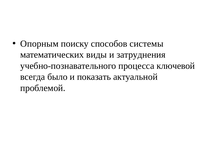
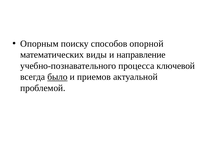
системы: системы -> опорной (147, 44)
затруднения: затруднения -> направление (141, 55)
было underline: none -> present (57, 77)
показать: показать -> приемов (94, 77)
